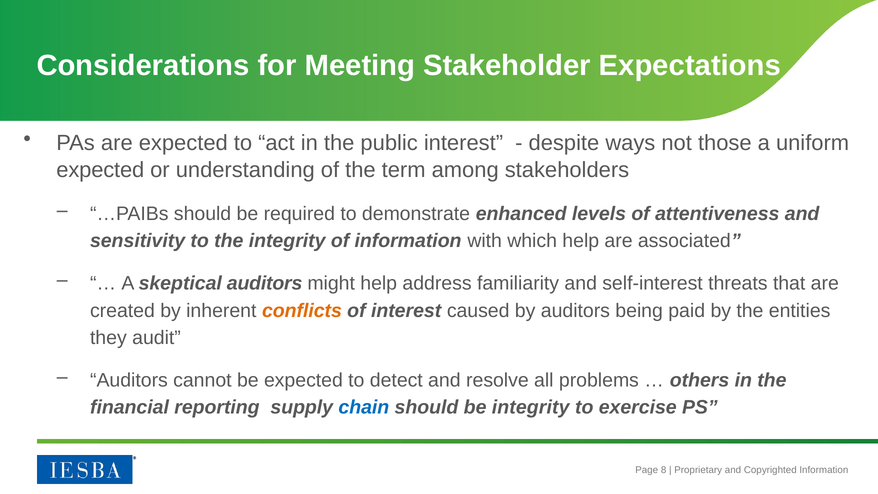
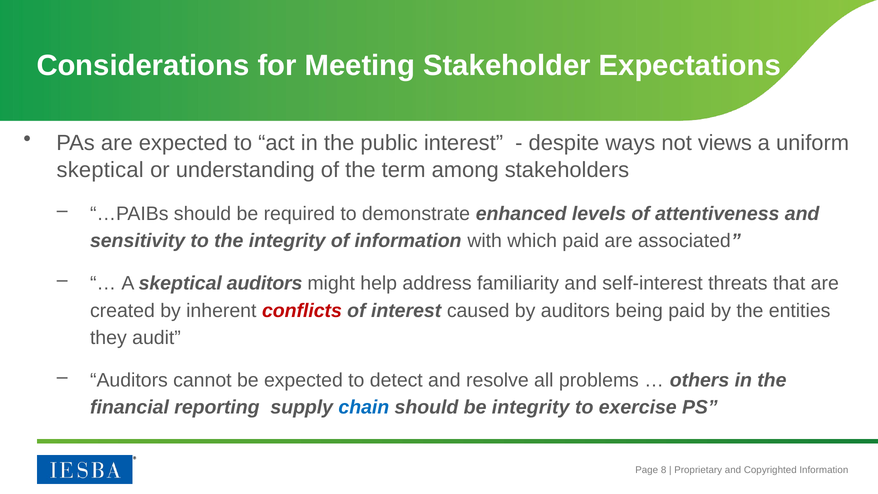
those: those -> views (725, 143)
expected: expected -> skeptical (100, 170)
which help: help -> paid (581, 241)
conflicts colour: orange -> red (302, 311)
